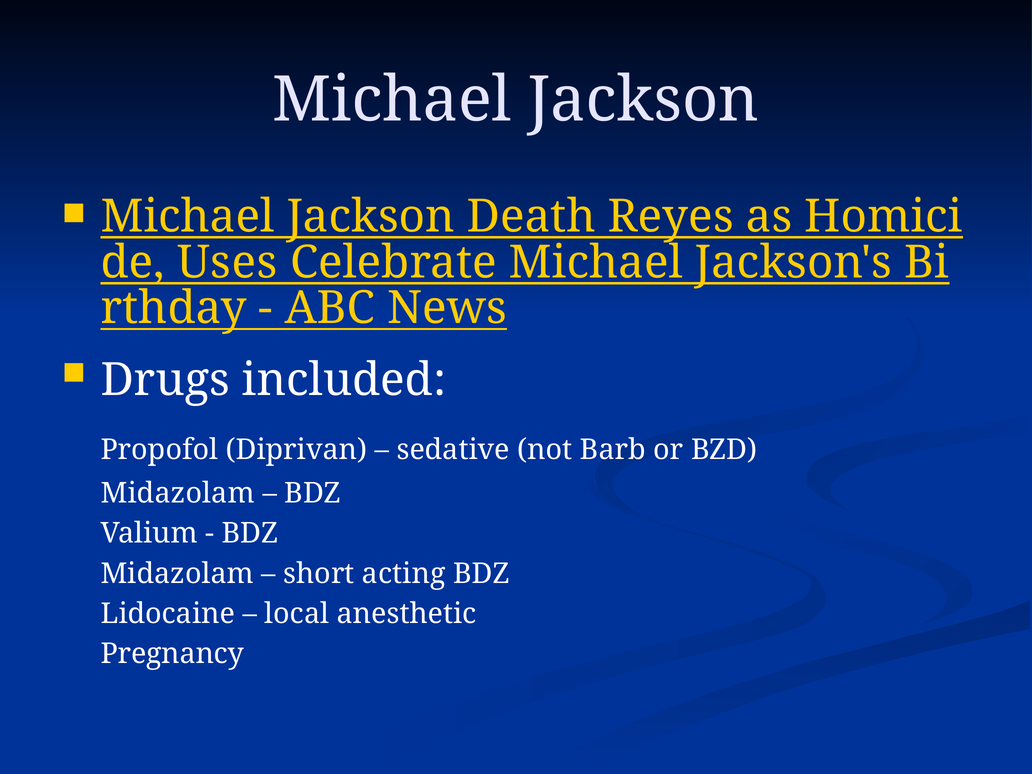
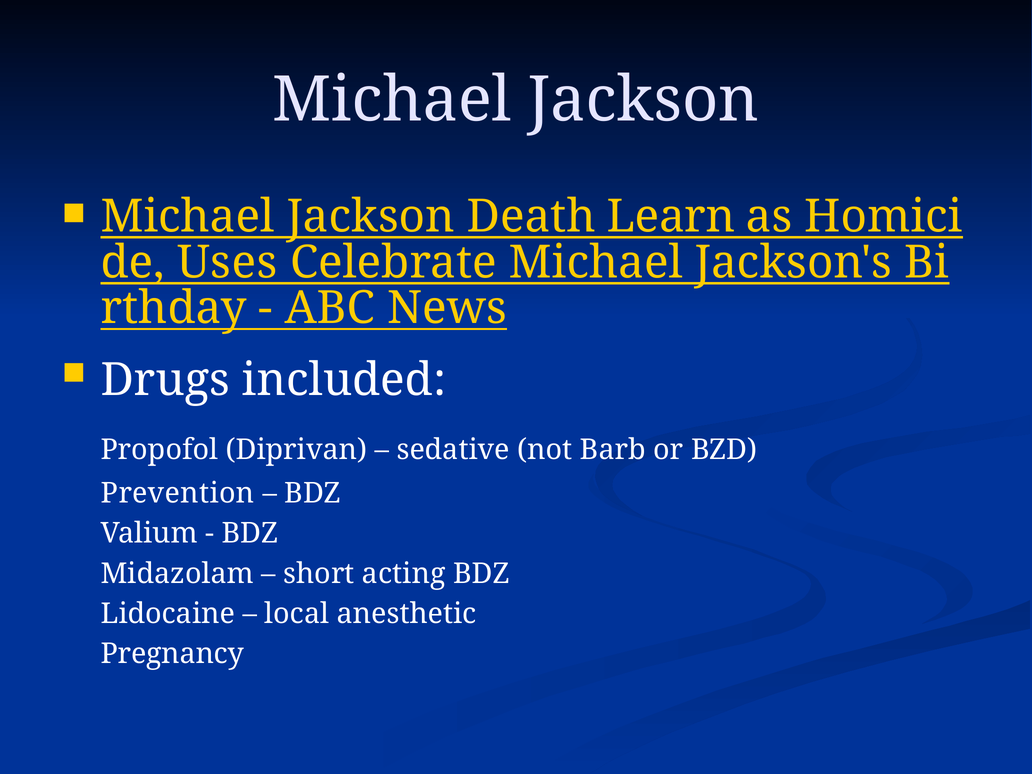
Reyes: Reyes -> Learn (671, 216)
Midazolam: Midazolam -> Prevention (178, 493)
